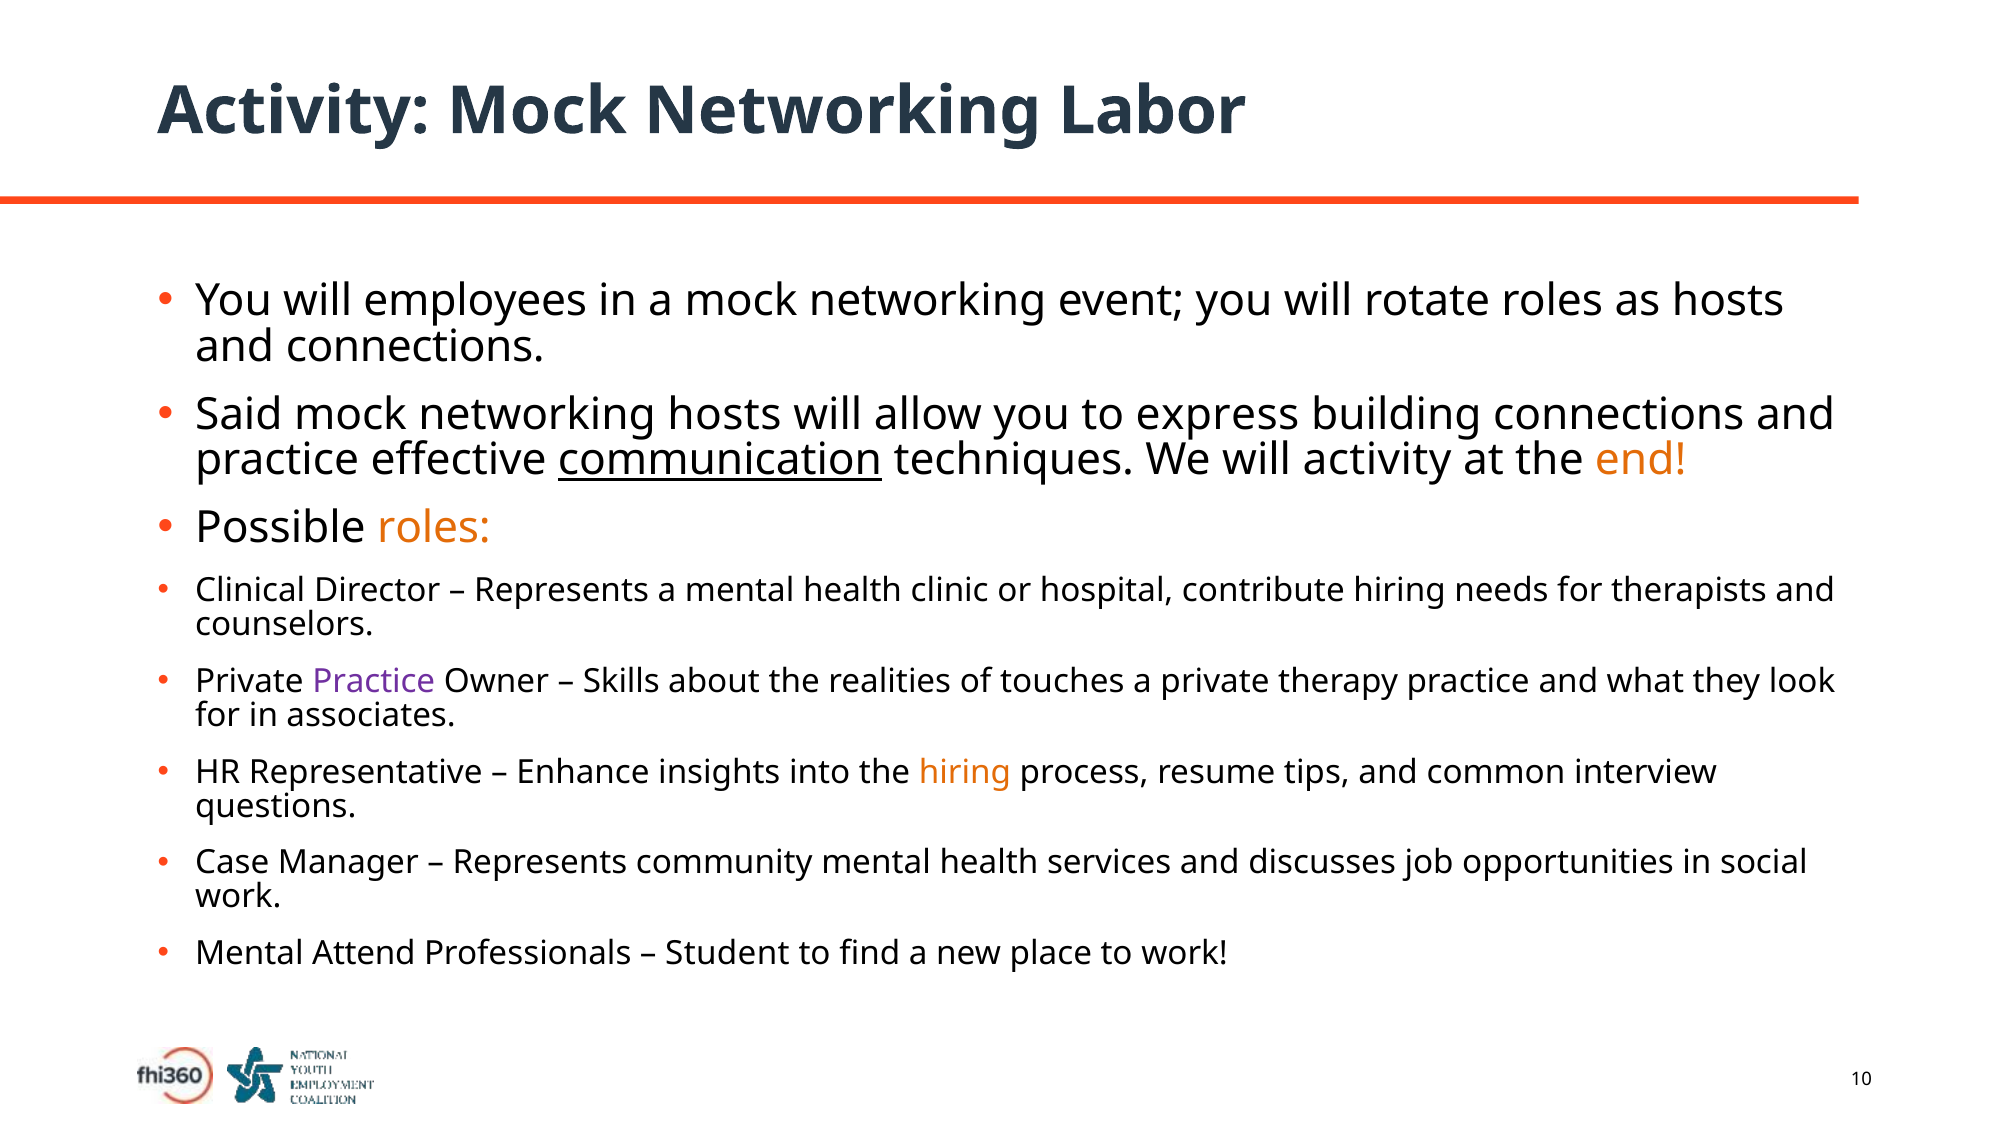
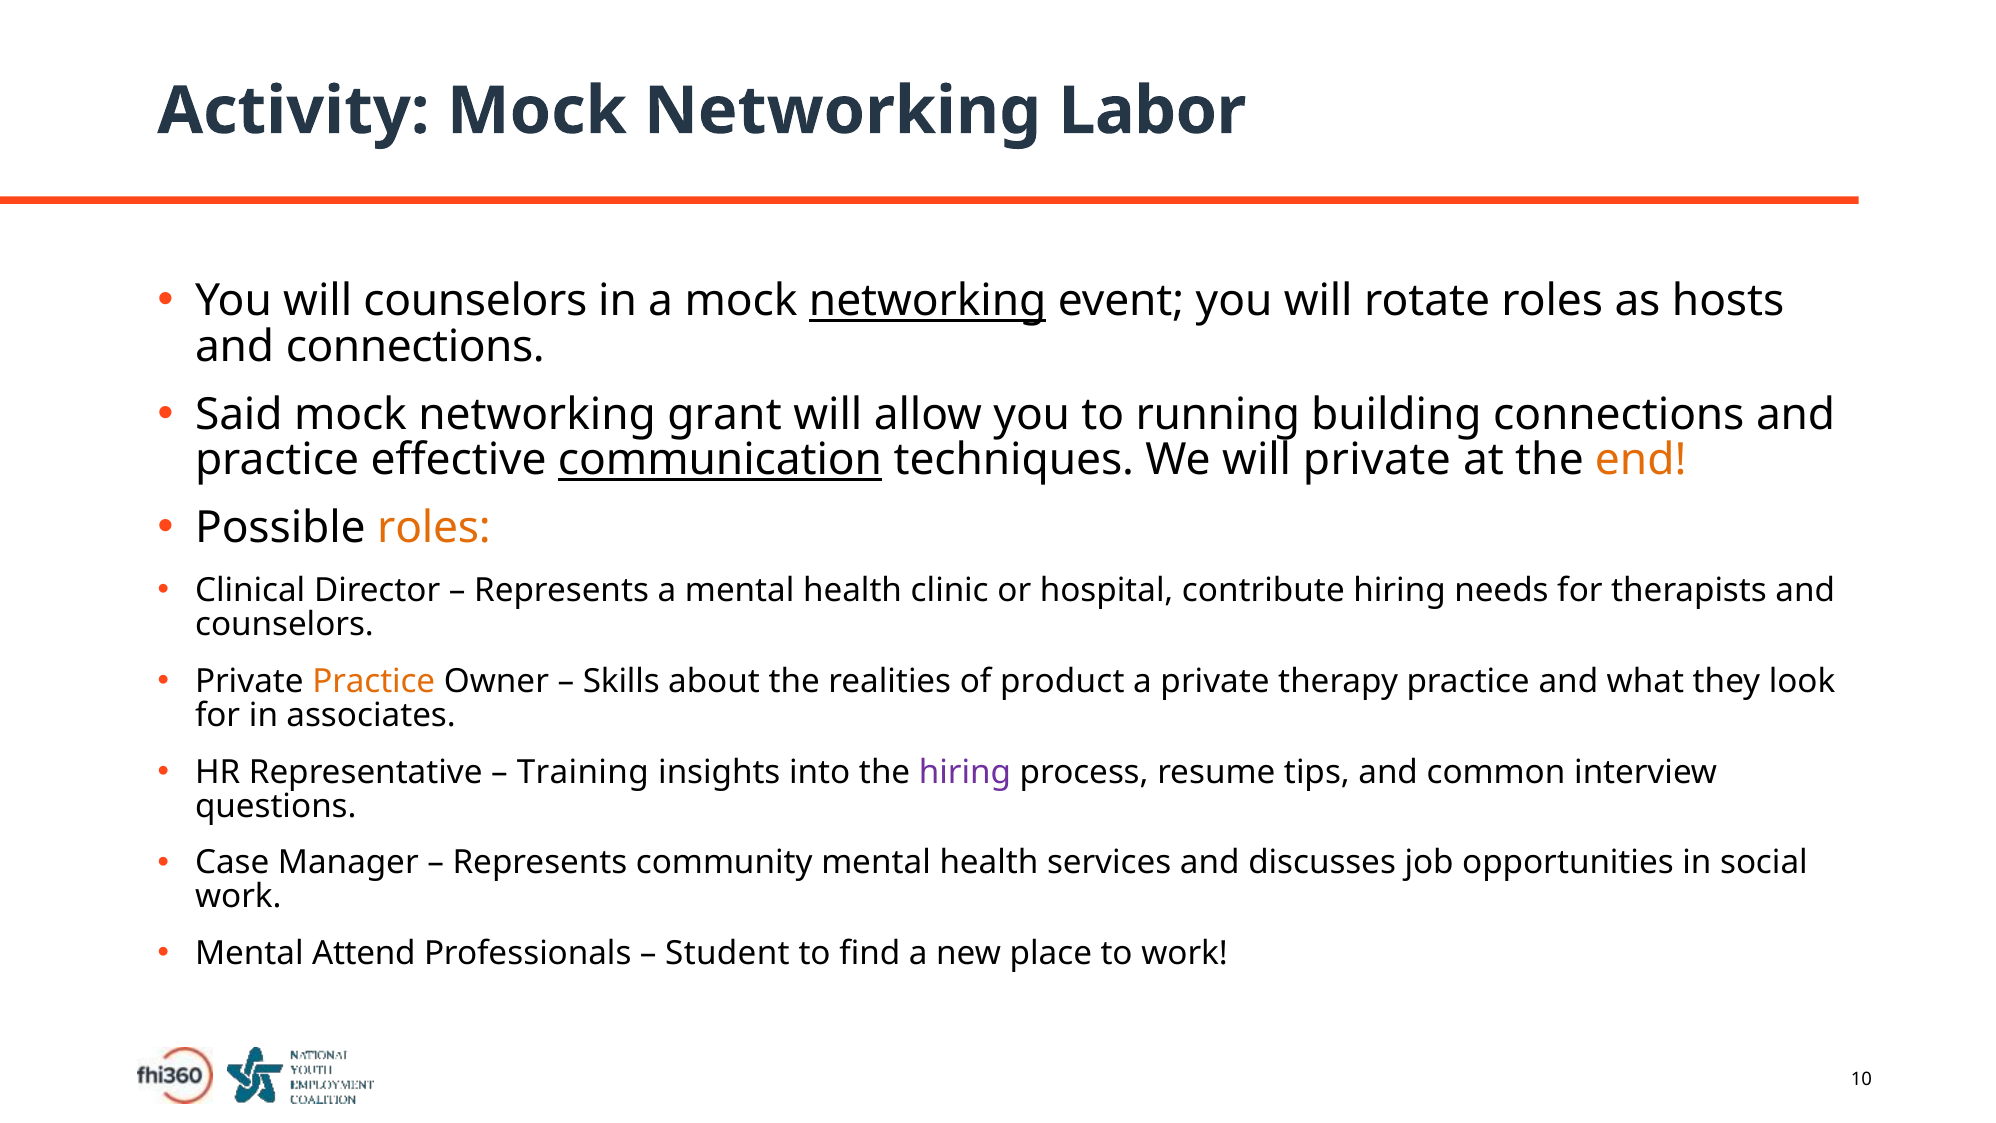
will employees: employees -> counselors (475, 301)
networking underline: none -> present (928, 301)
networking hosts: hosts -> grant (725, 415)
express: express -> running (1218, 415)
will activity: activity -> private (1377, 460)
Practice colour: purple -> orange (374, 681)
touches: touches -> product (1062, 681)
Enhance: Enhance -> Training (583, 772)
hiring colour: orange -> purple (965, 772)
